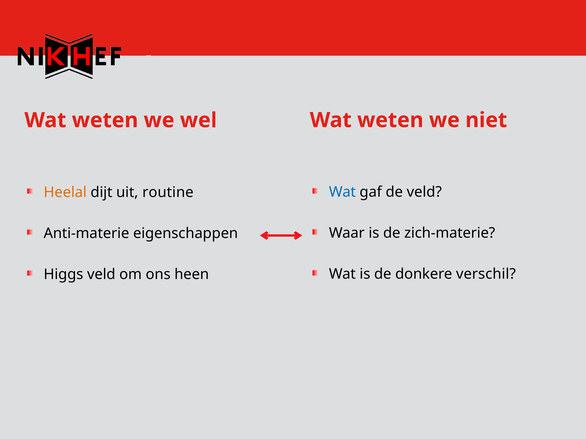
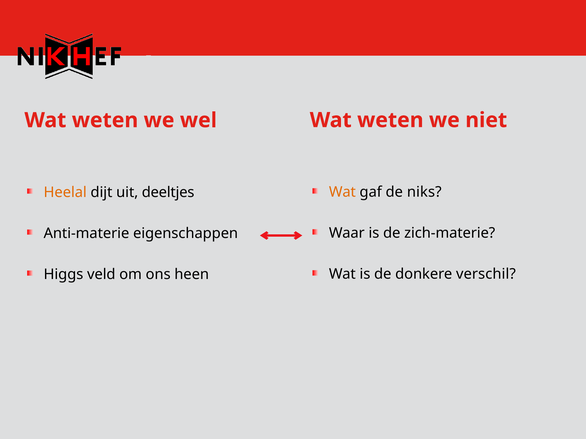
Wat colour: blue -> orange (342, 192)
de veld: veld -> niks (424, 192)
routine: routine -> deeltjes (168, 192)
